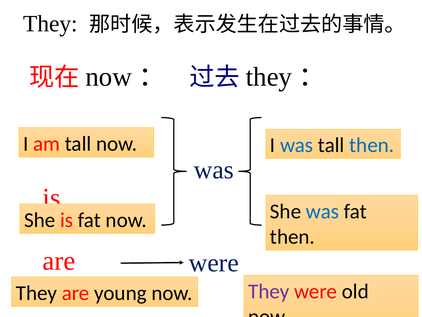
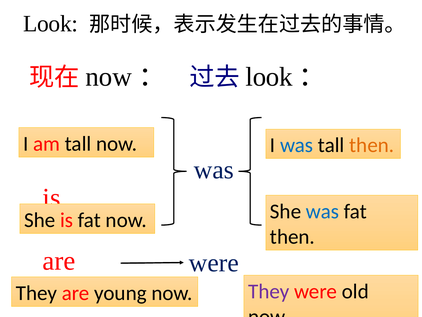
They: They -> Look (51, 24)
they: they -> look (269, 77)
then colour: blue -> orange (372, 145)
